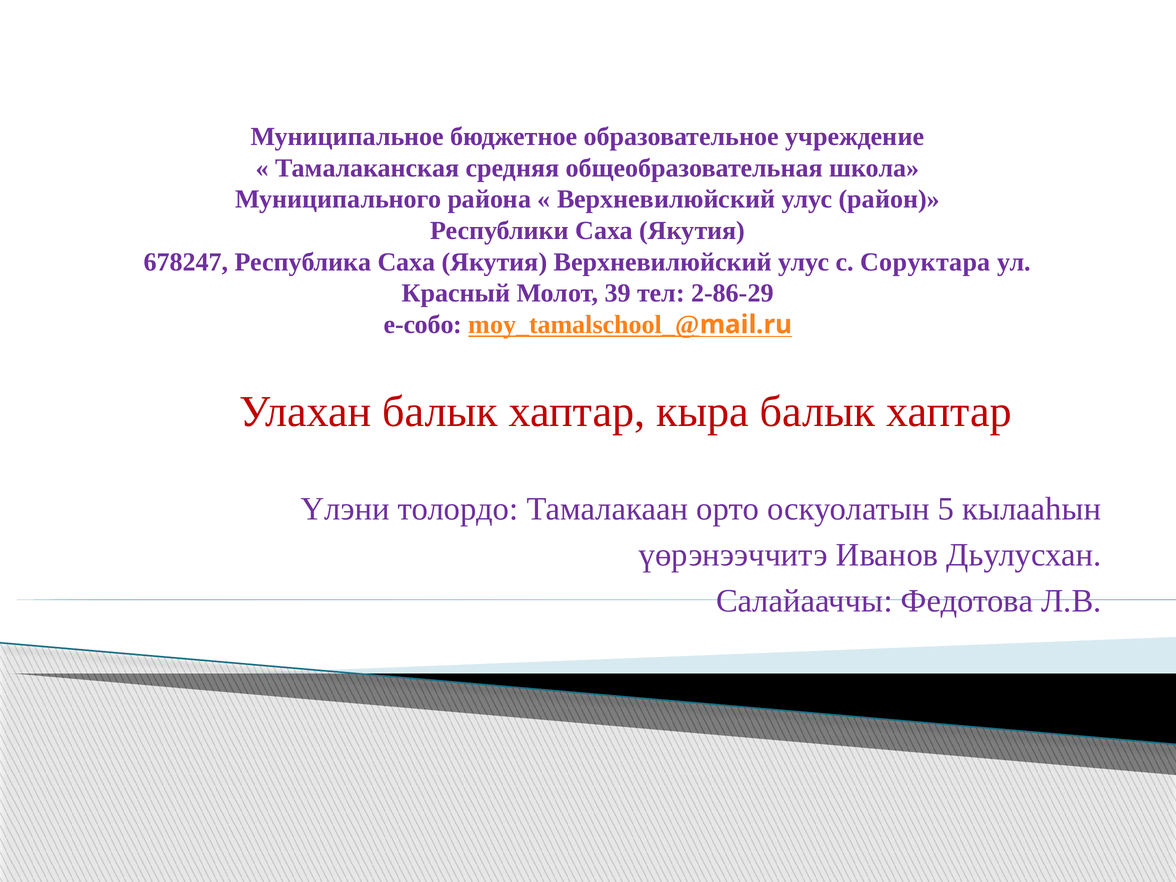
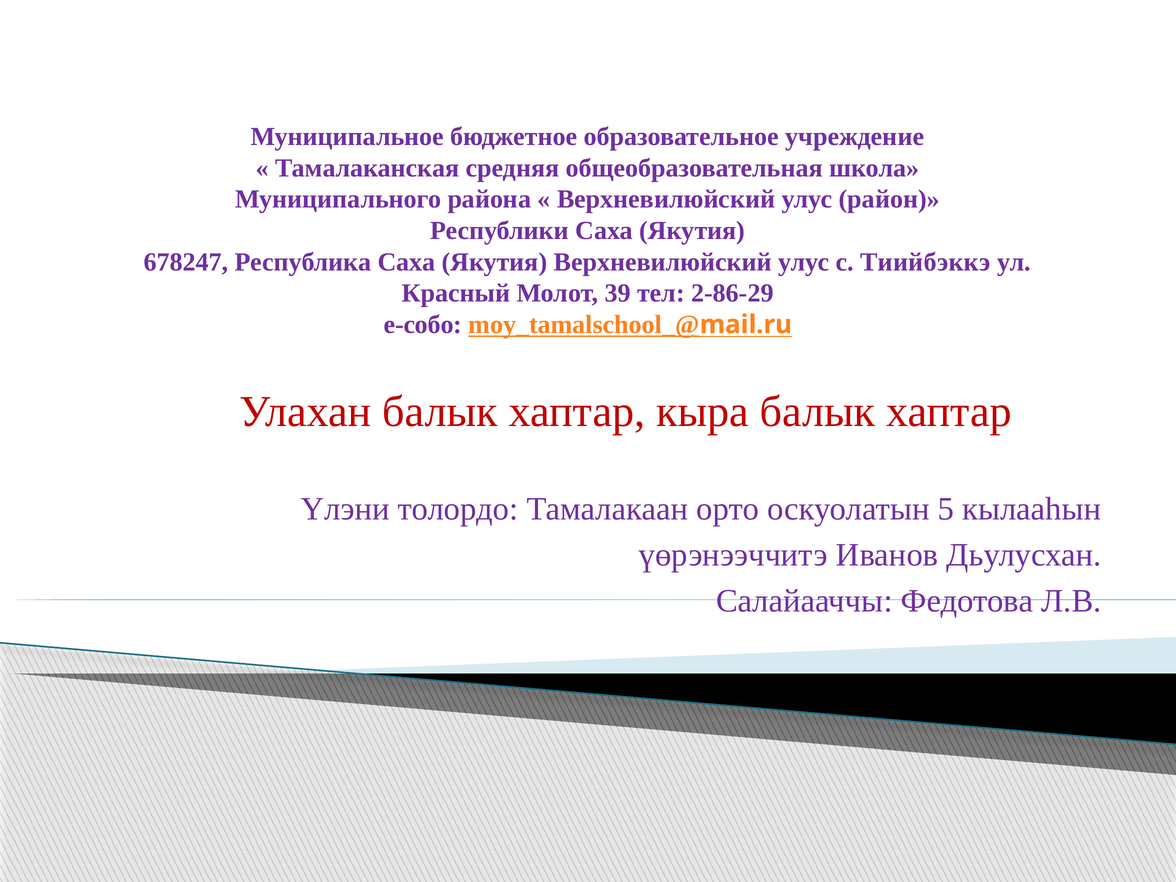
Соруктара: Соруктара -> Тиийбэккэ (925, 262)
